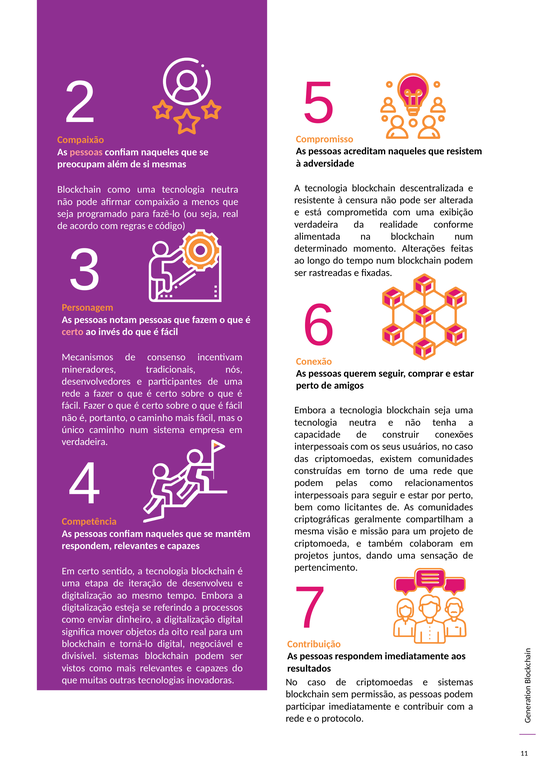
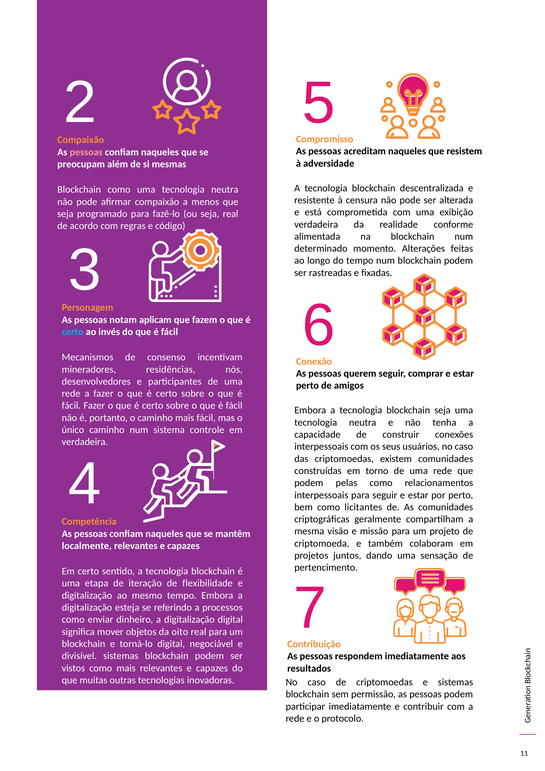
notam pessoas: pessoas -> aplicam (155, 320)
certo colour: pink -> light blue (73, 332)
tradicionais: tradicionais -> residências (171, 369)
empresa: empresa -> controle (207, 430)
respondem: respondem -> localmente (87, 546)
desenvolveu: desenvolveu -> flexibilidade (207, 583)
